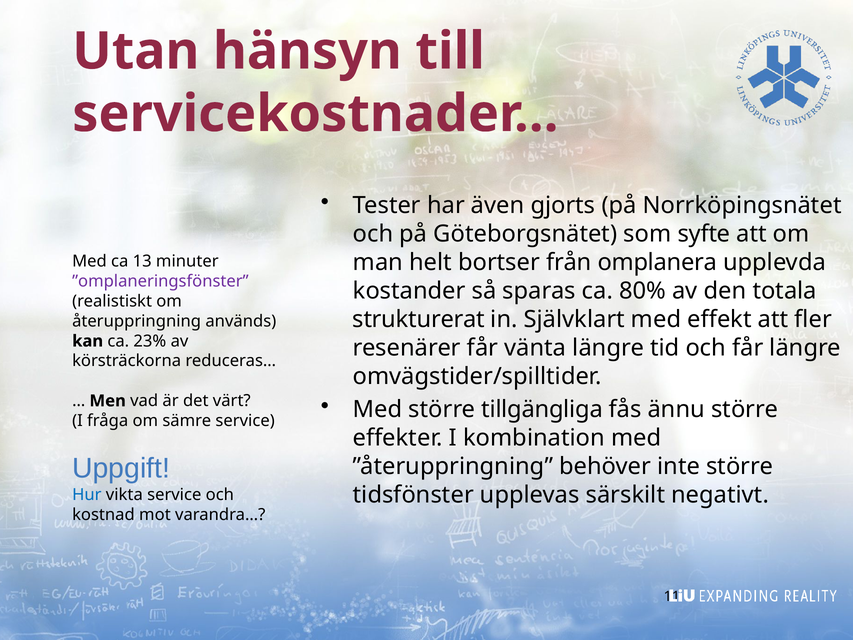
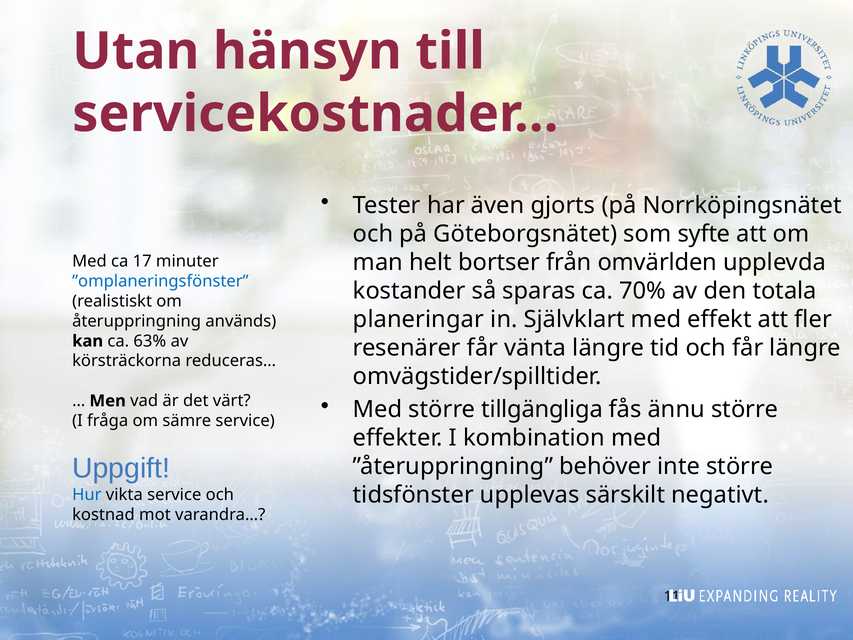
omplanera: omplanera -> omvärlden (657, 262)
13: 13 -> 17 (142, 261)
”omplaneringsfönster colour: purple -> blue (160, 281)
80%: 80% -> 70% (643, 291)
strukturerat: strukturerat -> planeringar (418, 319)
23%: 23% -> 63% (150, 341)
